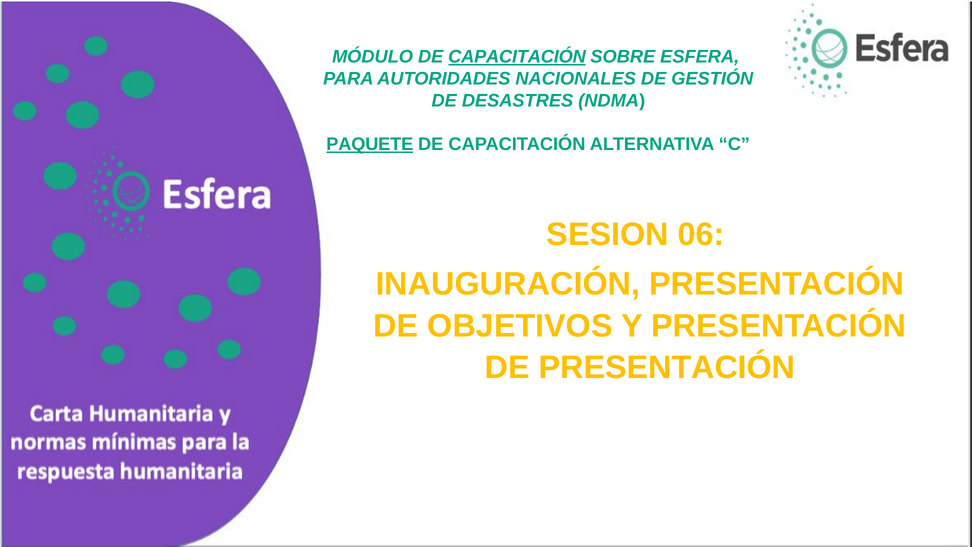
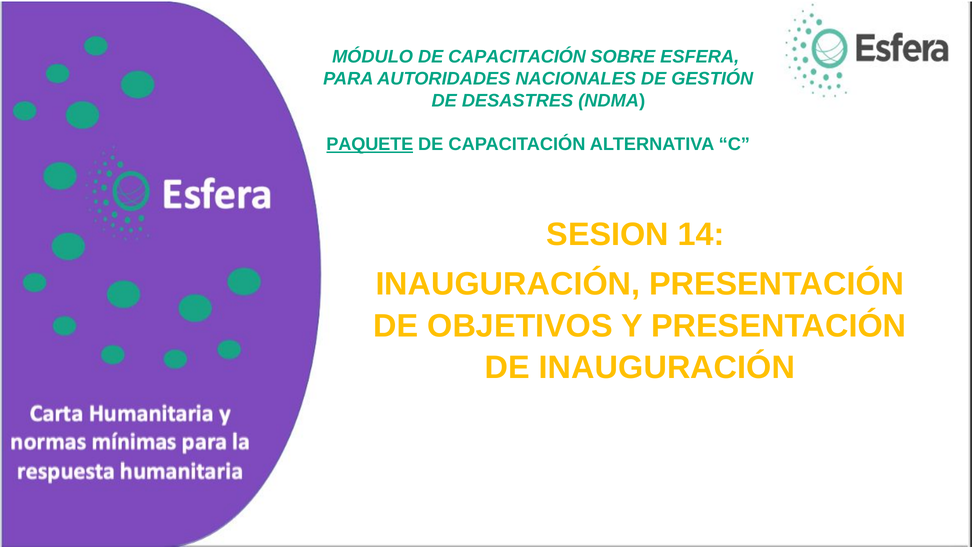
CAPACITACIÓN underline: present -> none (517, 57)
06: 06 -> 14 (701, 234)
DE PRESENTACIÓN: PRESENTACIÓN -> INAUGURACIÓN (667, 367)
